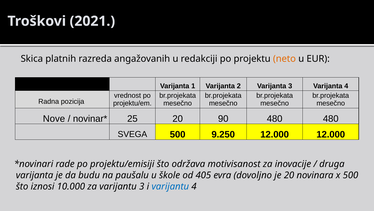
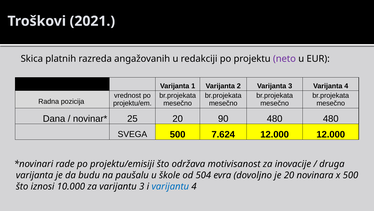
neto colour: orange -> purple (284, 59)
Nove: Nove -> Dana (54, 118)
9.250: 9.250 -> 7.624 (223, 134)
405: 405 -> 504 (203, 175)
